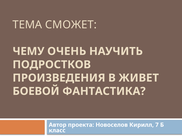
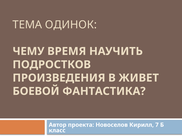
СМОЖЕТ: СМОЖЕТ -> ОДИНОК (71, 25)
ОЧЕНЬ: ОЧЕНЬ -> ВРЕМЯ (67, 51)
